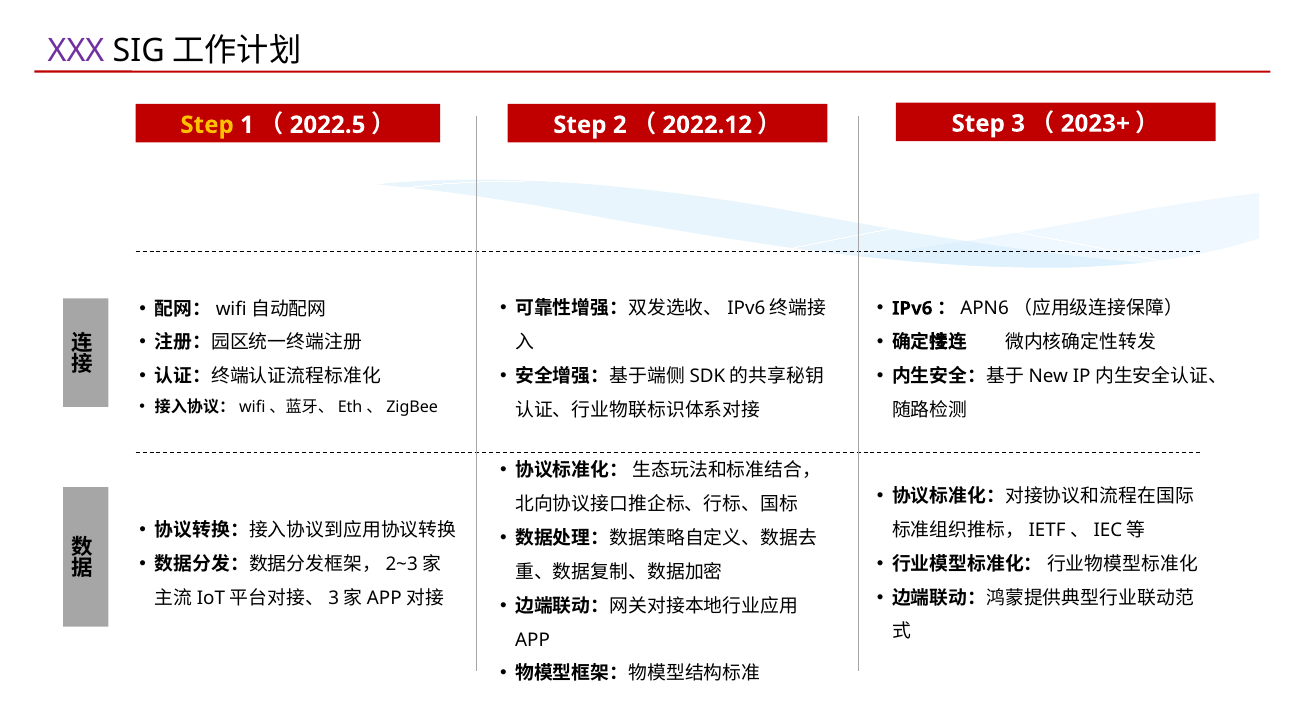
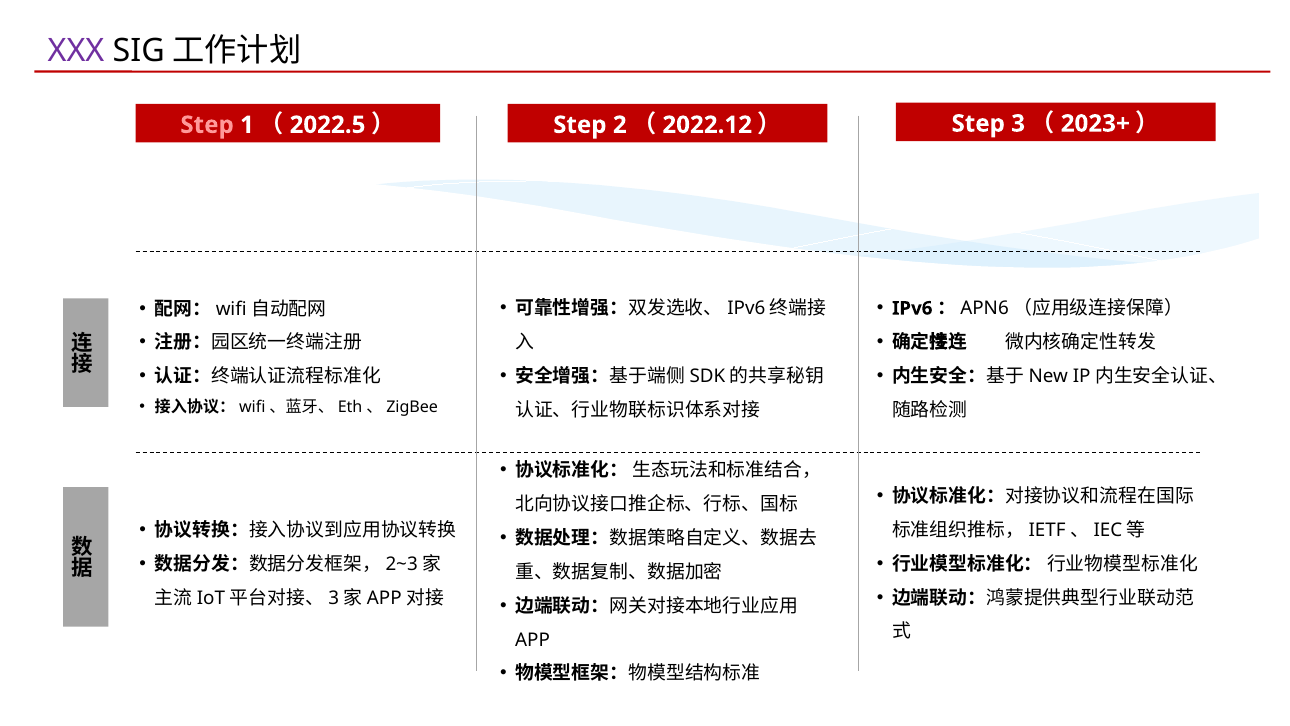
Step colour: yellow -> pink (207, 125)
